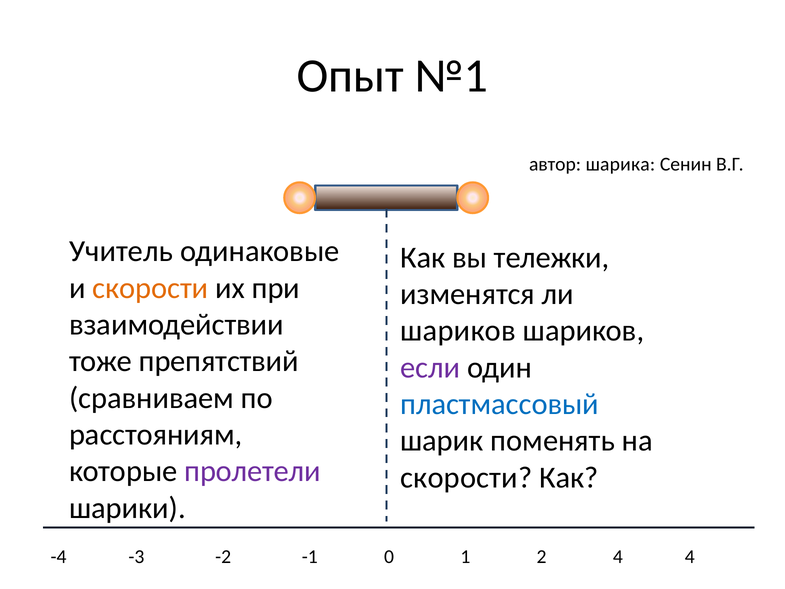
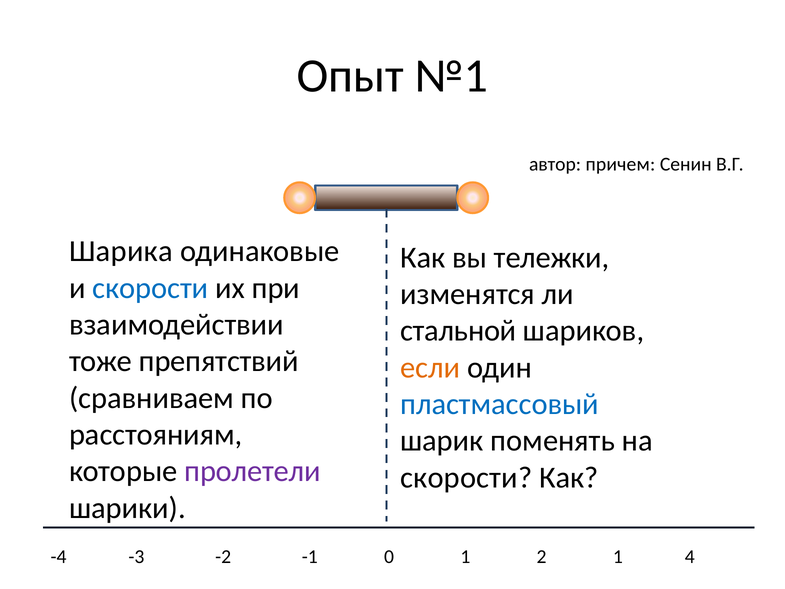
шарика: шарика -> причем (620, 164)
Учитель: Учитель -> Шарика (121, 251)
скорости colour: orange -> blue (150, 288)
шариков: шариков -> стальной (458, 331)
если colour: purple -> orange (430, 367)
2 4: 4 -> 1 (618, 557)
